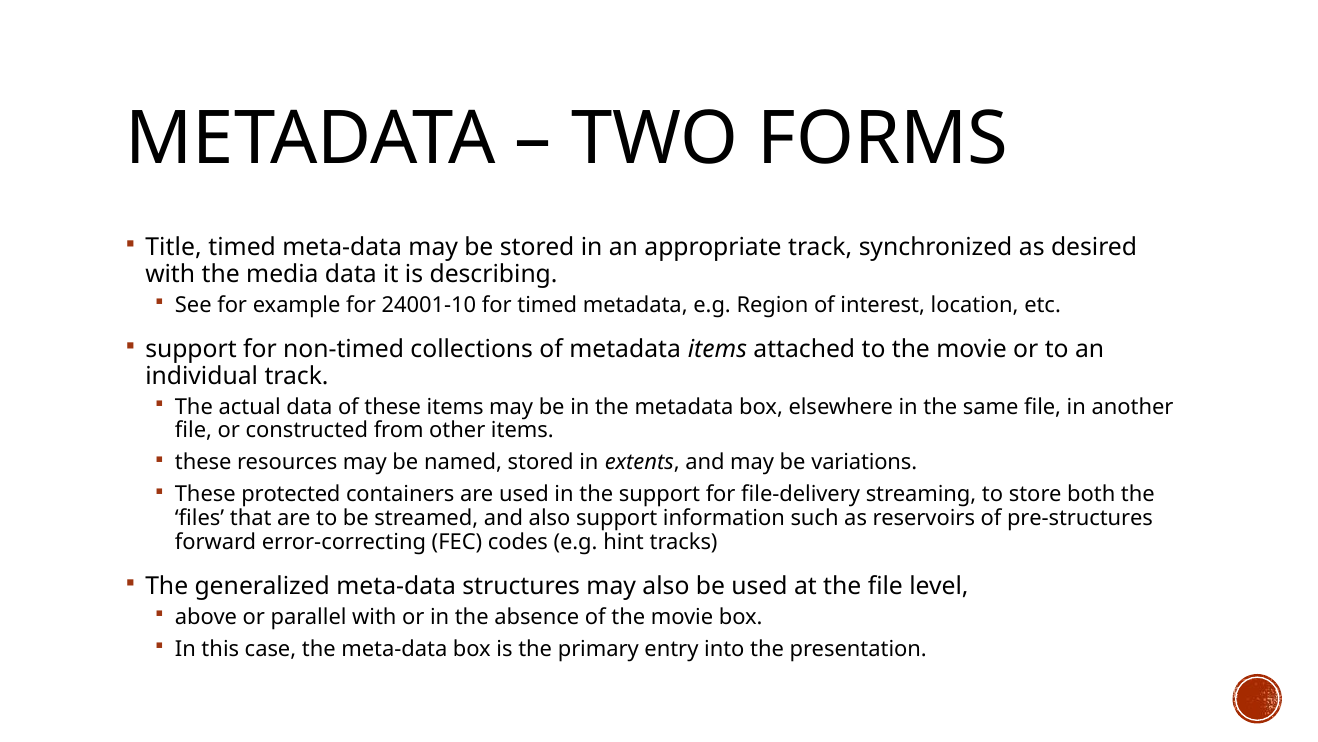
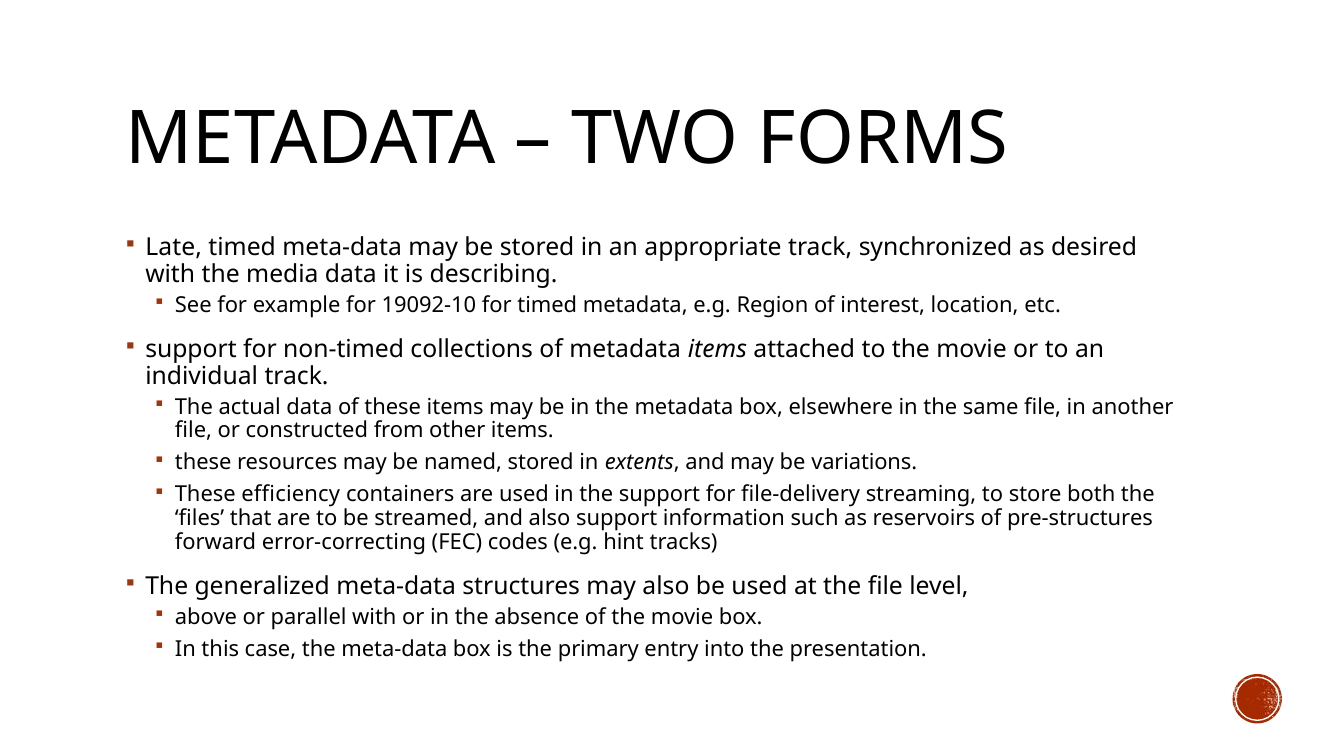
Title: Title -> Late (174, 247)
24001-10: 24001-10 -> 19092-10 (429, 305)
protected: protected -> efficiency (291, 494)
